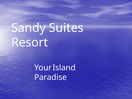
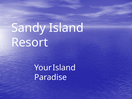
Sandy Suites: Suites -> Island (66, 28)
